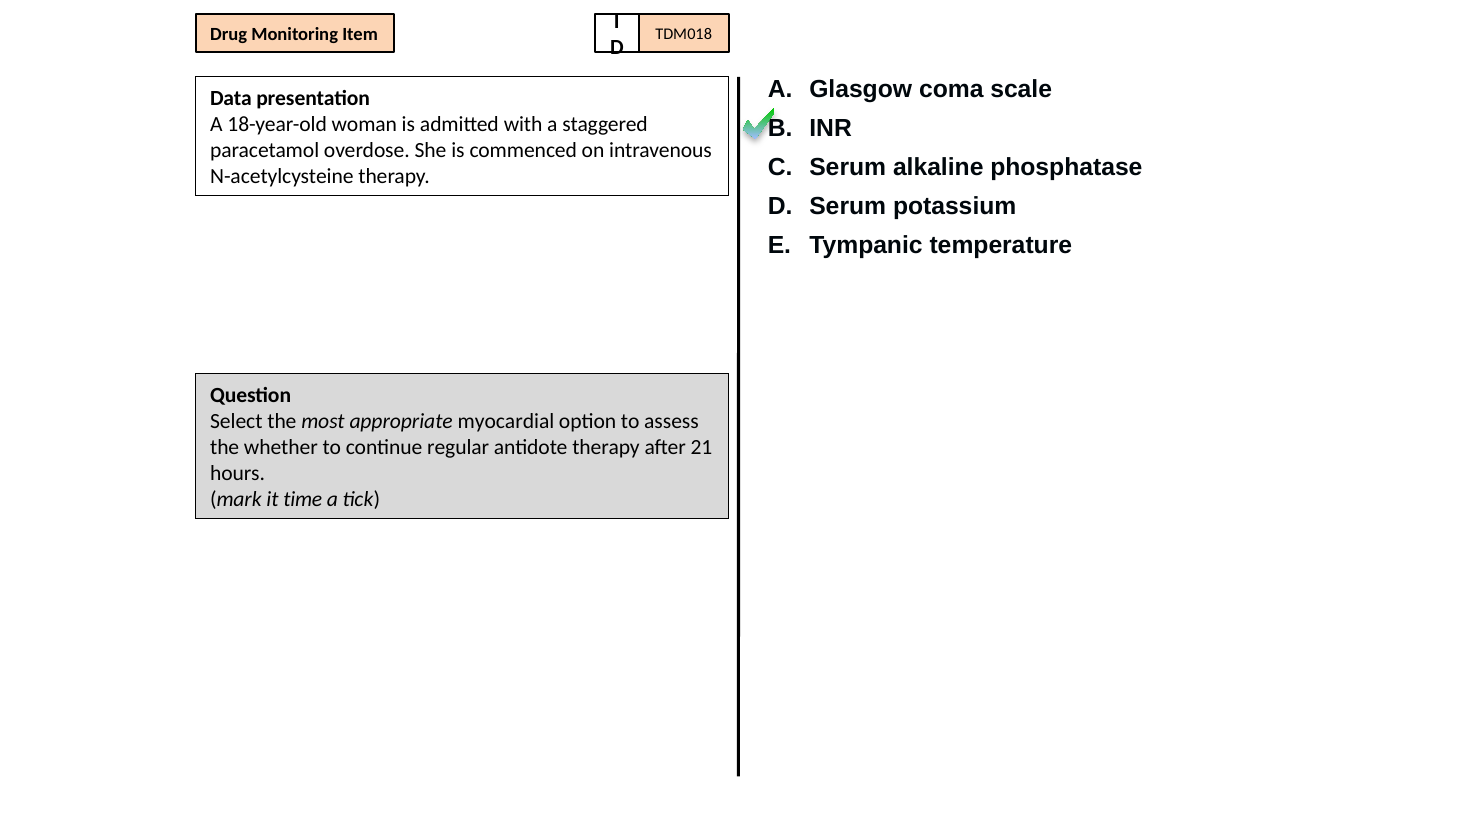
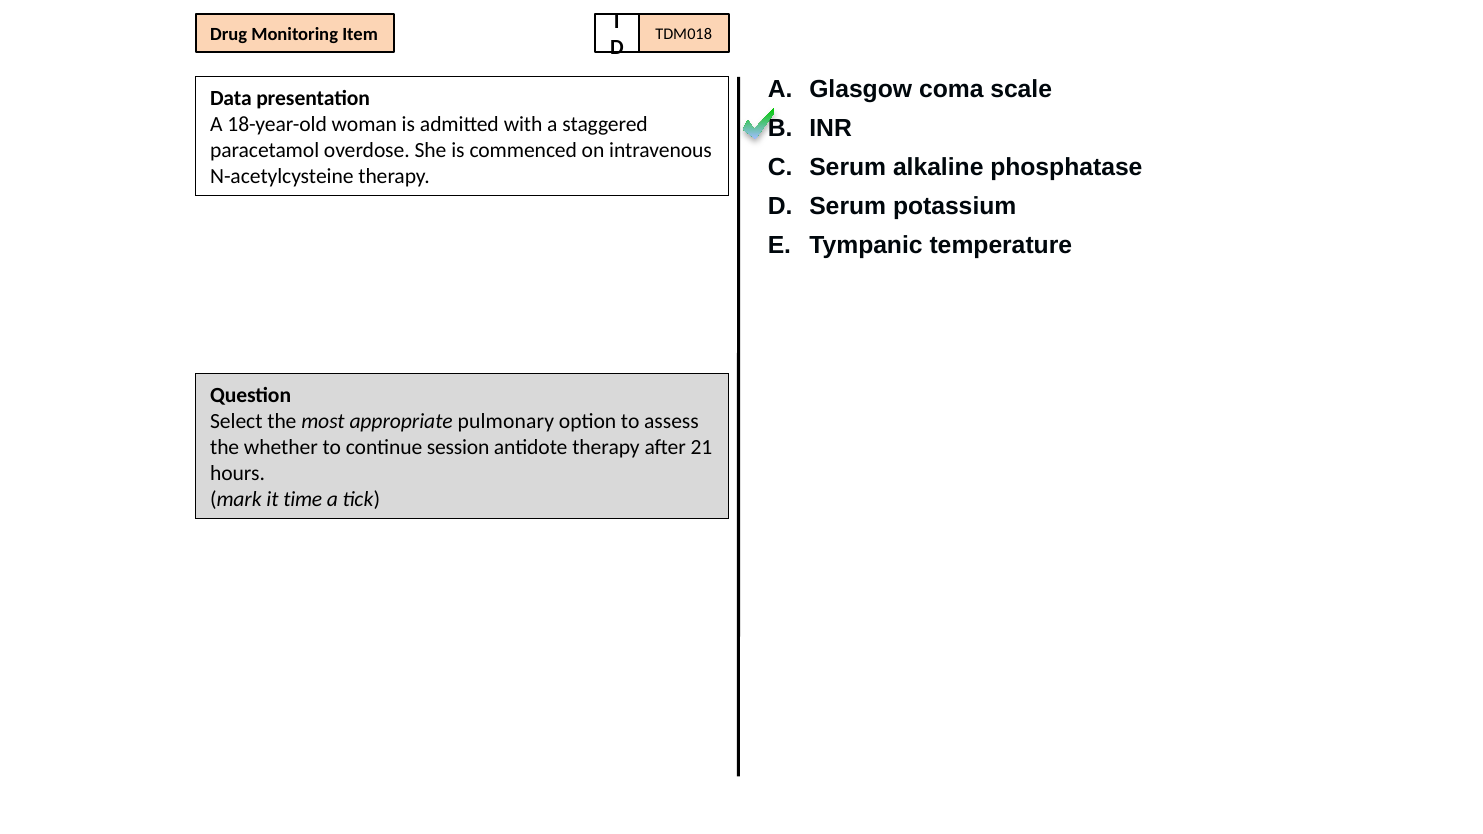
myocardial: myocardial -> pulmonary (506, 422)
regular: regular -> session (458, 448)
